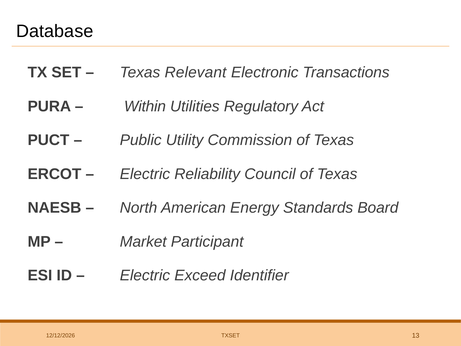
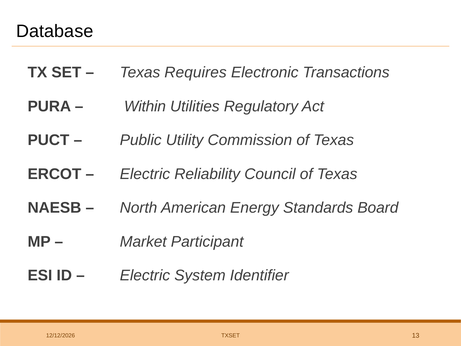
Relevant: Relevant -> Requires (196, 72)
Exceed: Exceed -> System (200, 275)
